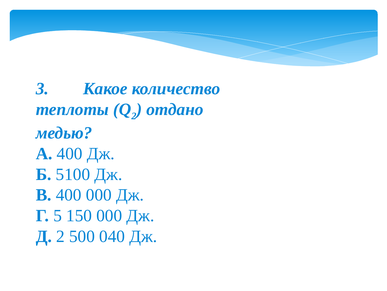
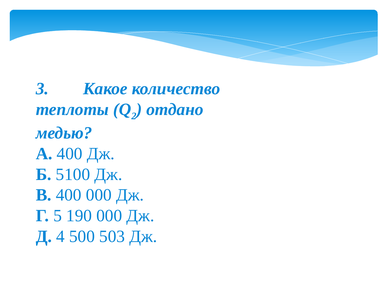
150: 150 -> 190 (79, 215)
Д 2: 2 -> 4 (60, 236)
040: 040 -> 503 (112, 236)
